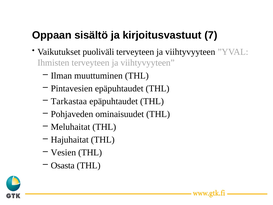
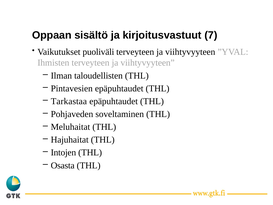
muuttuminen: muuttuminen -> taloudellisten (98, 76)
ominaisuudet: ominaisuudet -> soveltaminen (120, 114)
Vesien: Vesien -> Intojen (63, 152)
